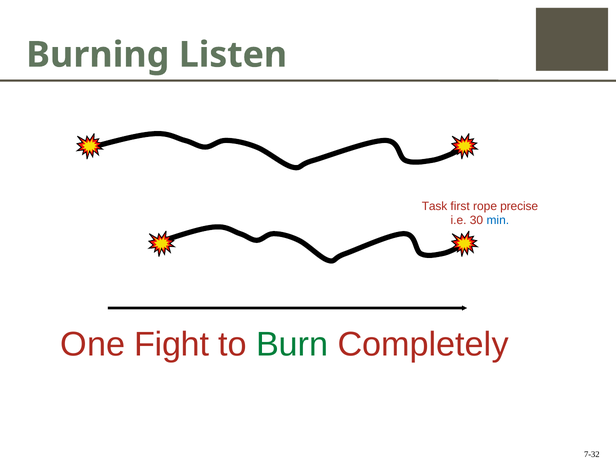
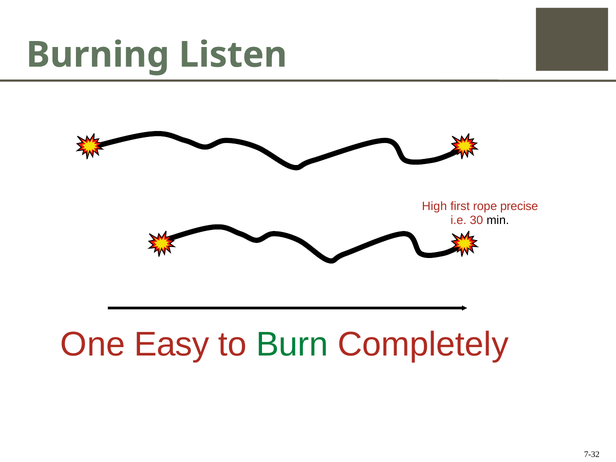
Task: Task -> High (434, 206)
min colour: blue -> black (498, 220)
Fight: Fight -> Easy (172, 344)
